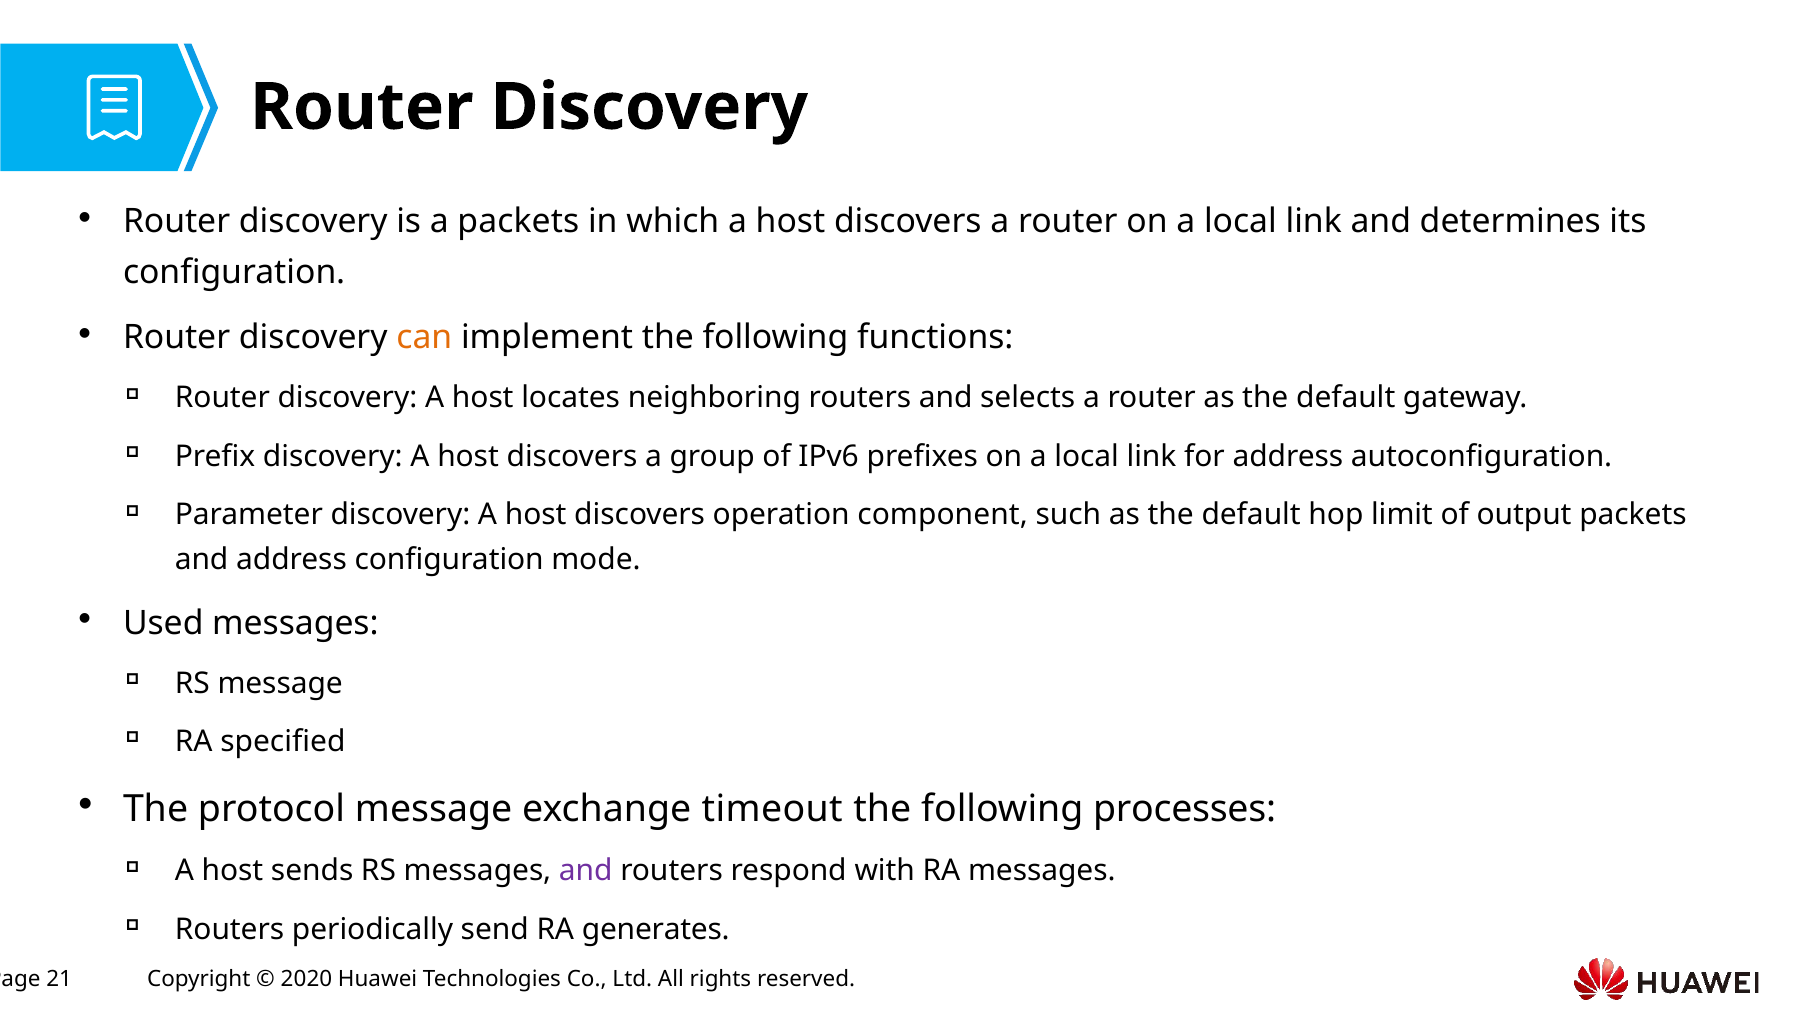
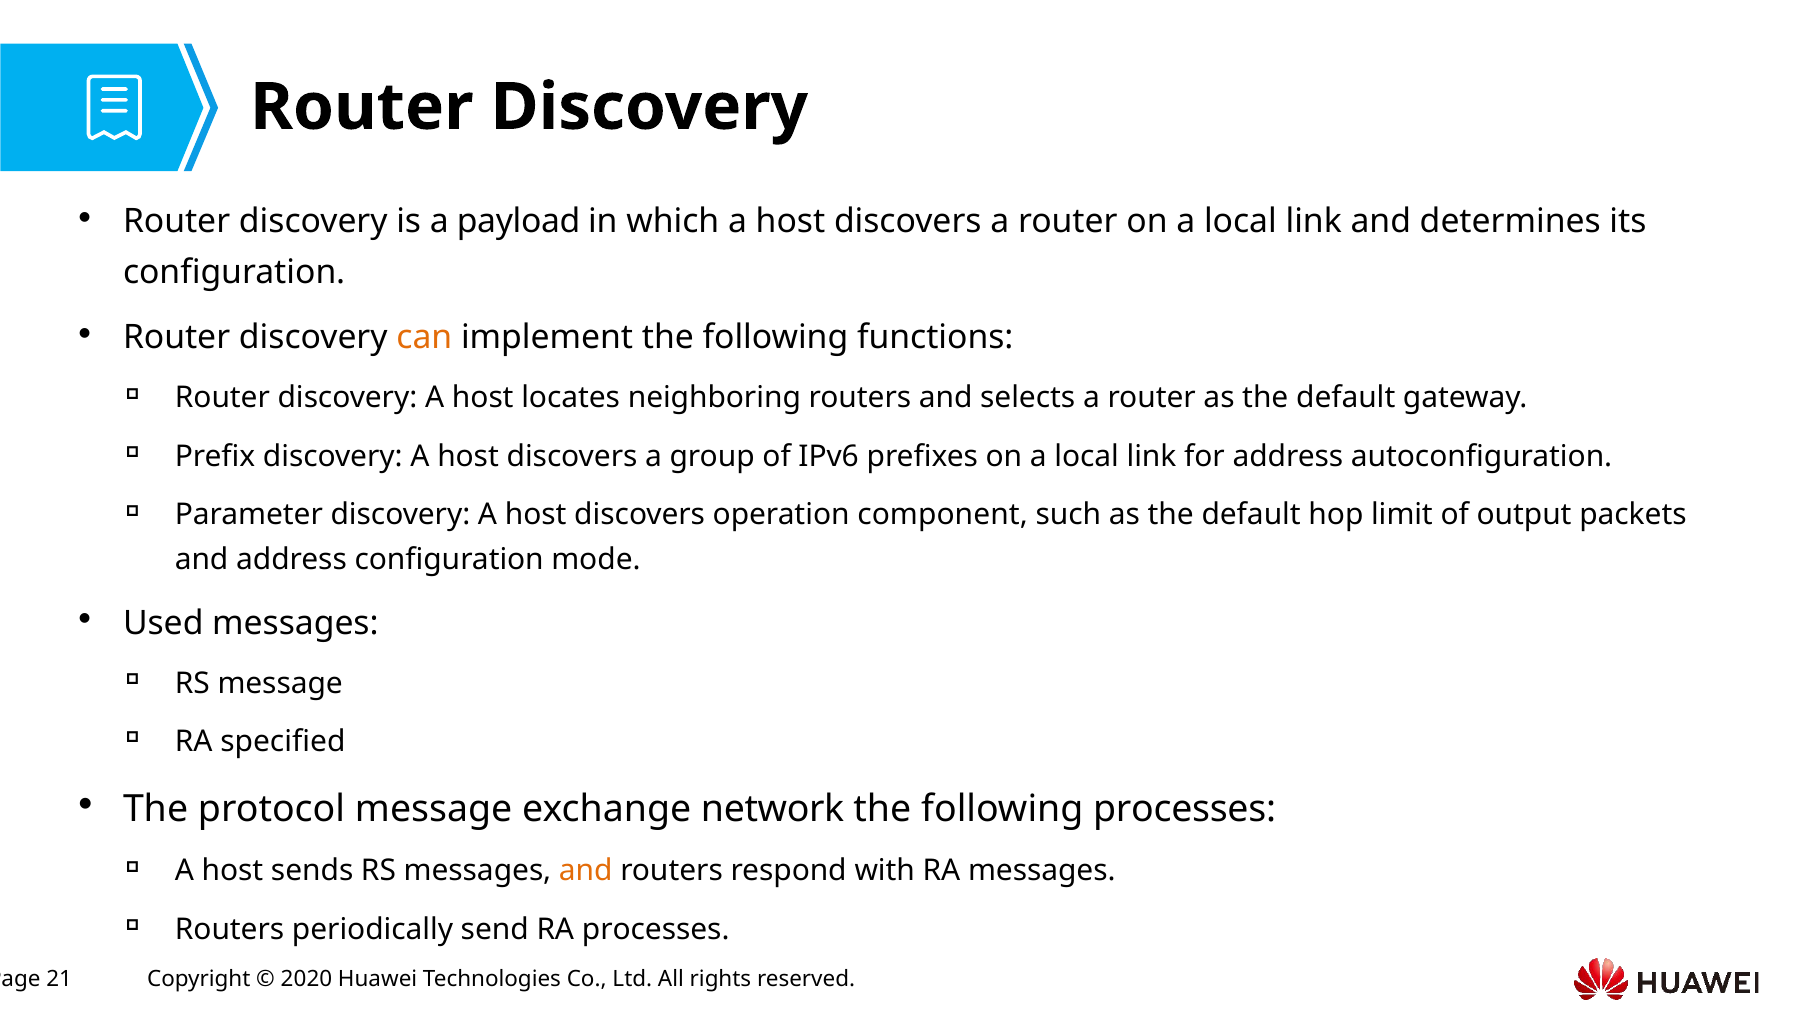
a packets: packets -> payload (519, 222)
timeout: timeout -> network (773, 809)
and colour: purple -> orange (586, 871)
RA generates: generates -> processes (656, 930)
